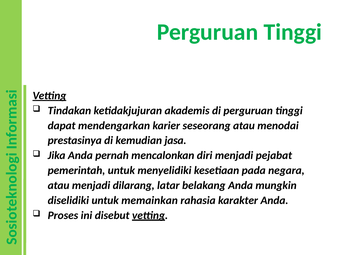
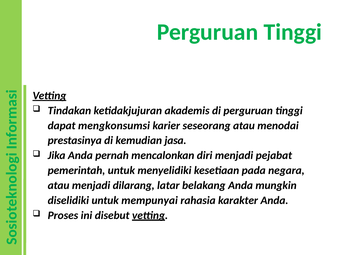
mendengarkan: mendengarkan -> mengkonsumsi (114, 126)
memainkan: memainkan -> mempunyai (150, 200)
